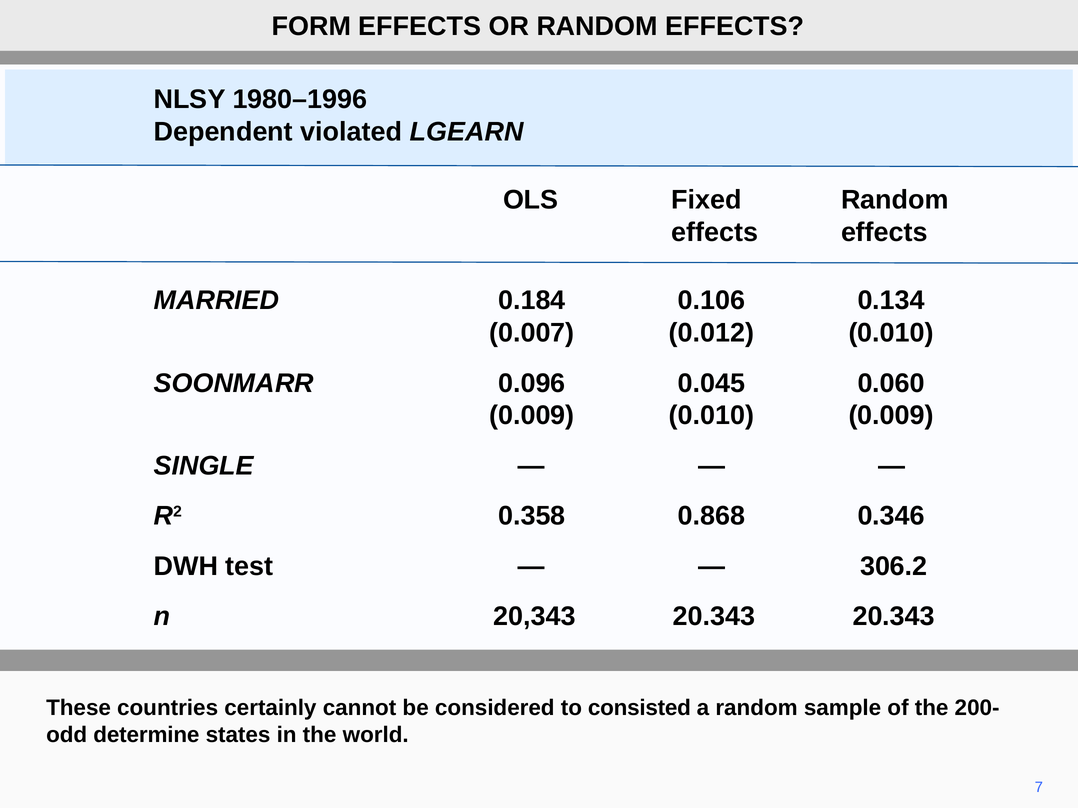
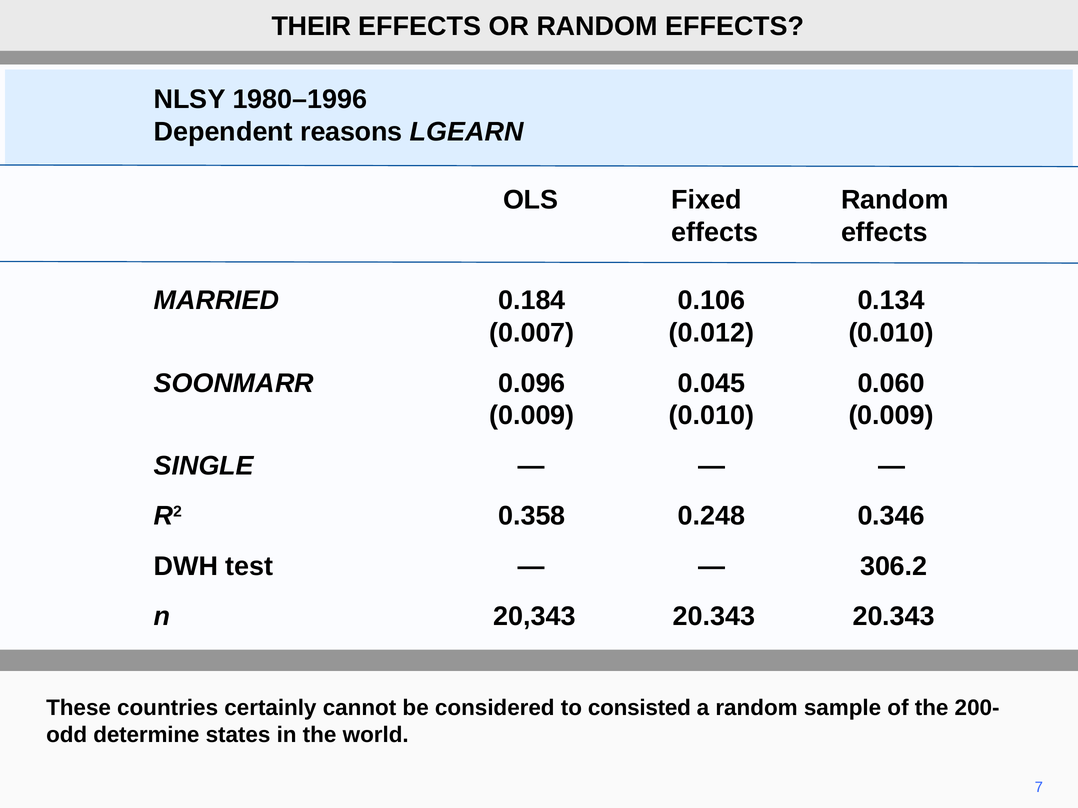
FORM: FORM -> THEIR (312, 26)
violated: violated -> reasons (351, 132)
0.868: 0.868 -> 0.248 (712, 516)
